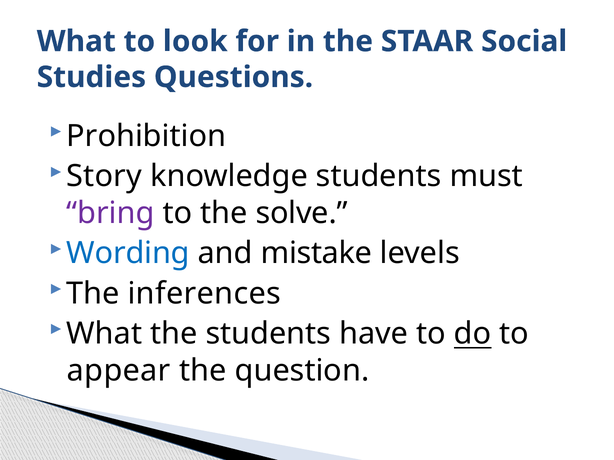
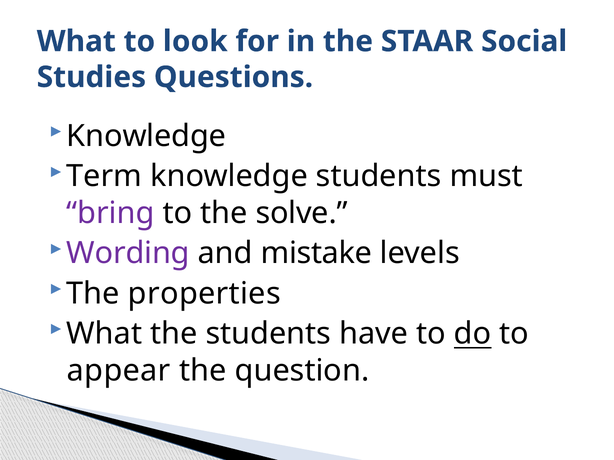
Prohibition: Prohibition -> Knowledge (146, 136)
Story: Story -> Term (104, 176)
Wording colour: blue -> purple (128, 254)
inferences: inferences -> properties (204, 294)
